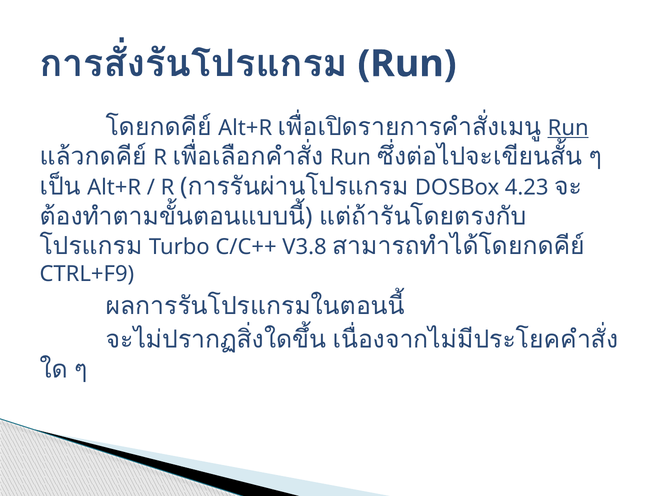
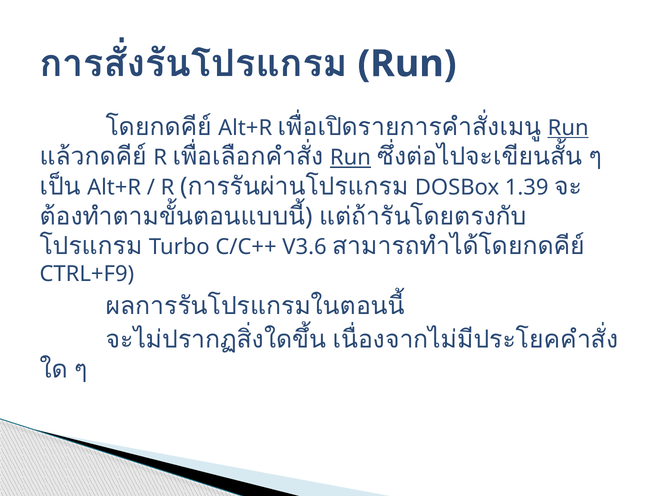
Run underline: none -> present (350, 158)
4.23: 4.23 -> 1.39 (527, 187)
V3.8: V3.8 -> V3.6 (305, 247)
